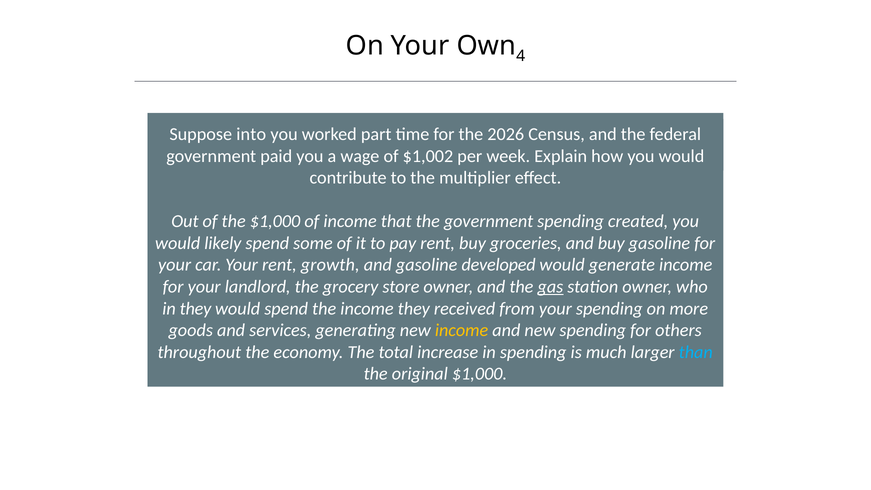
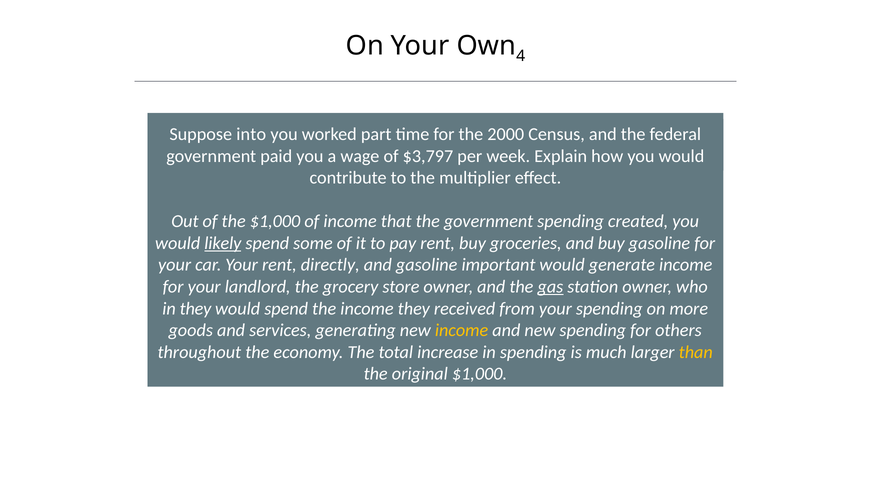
2026: 2026 -> 2000 (506, 134)
$1,002: $1,002 -> $3,797 (428, 156)
likely underline: none -> present (223, 243)
growth: growth -> directly (330, 265)
developed: developed -> important (498, 265)
than colour: light blue -> yellow (696, 352)
